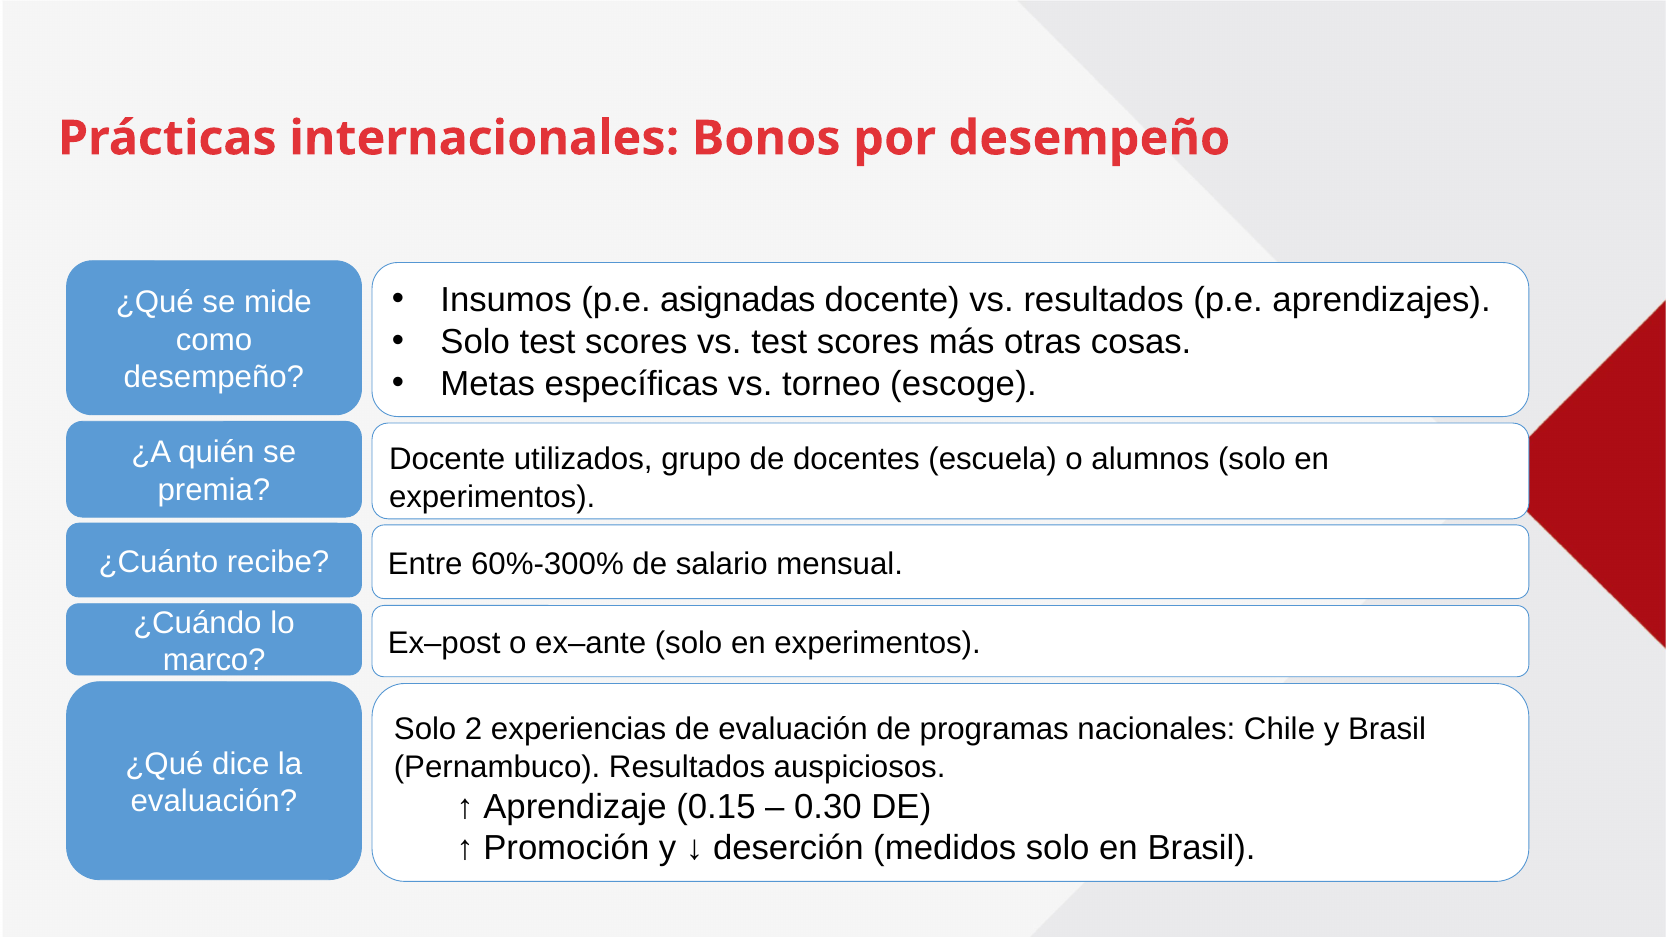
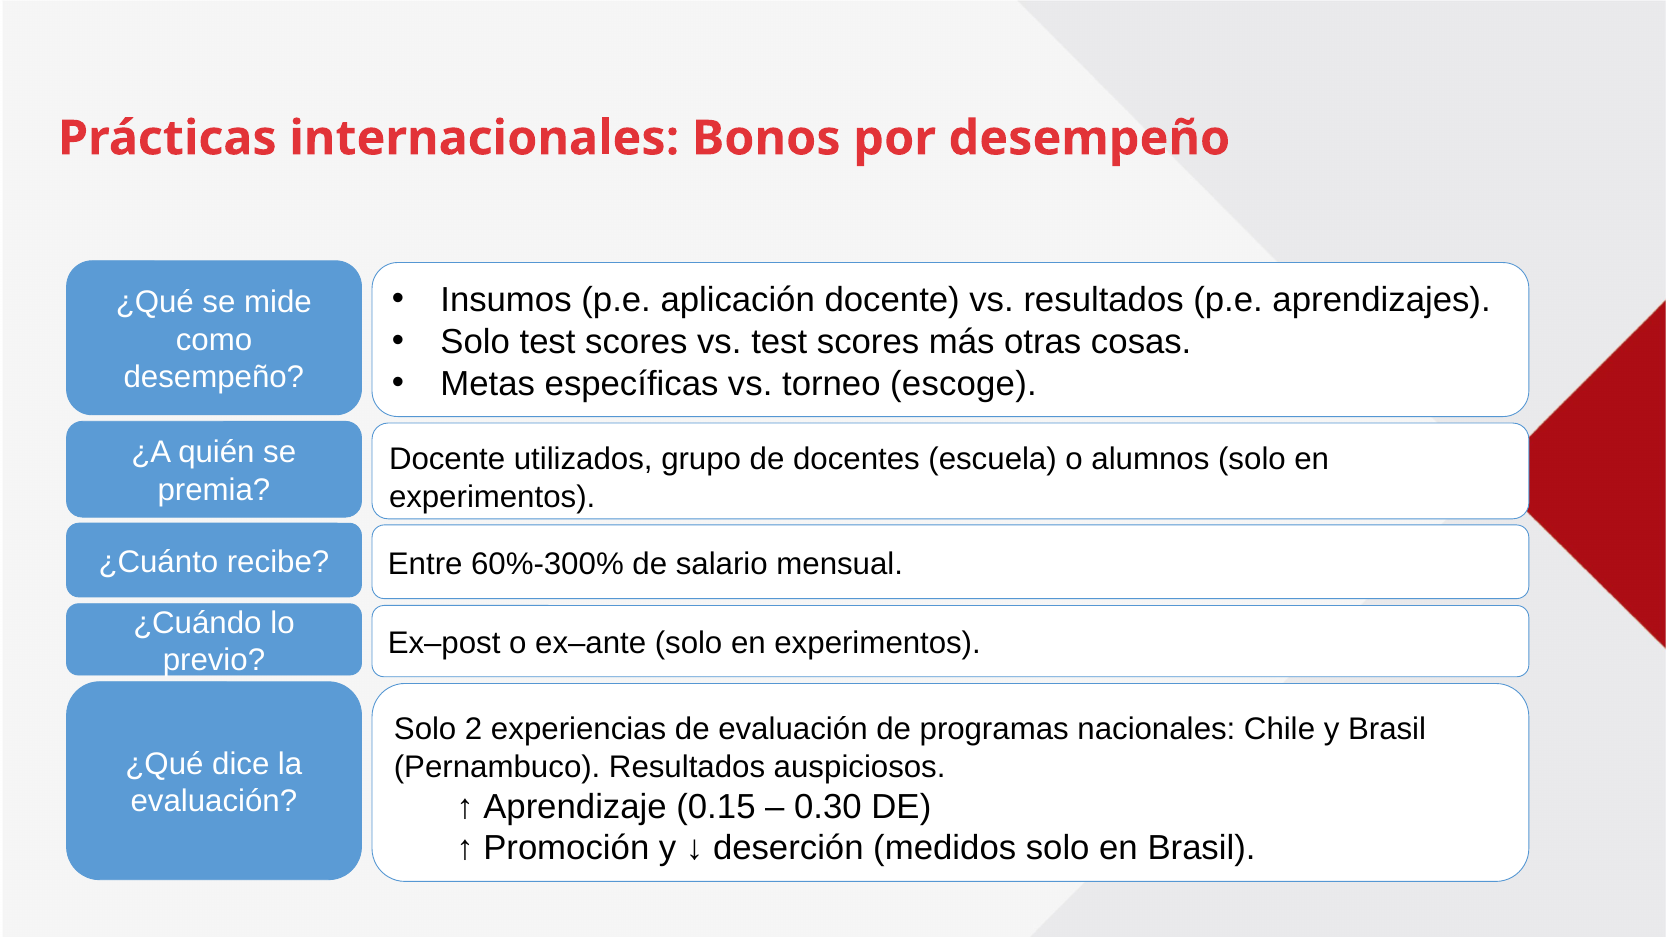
asignadas: asignadas -> aplicación (738, 300)
marco: marco -> previo (214, 660)
